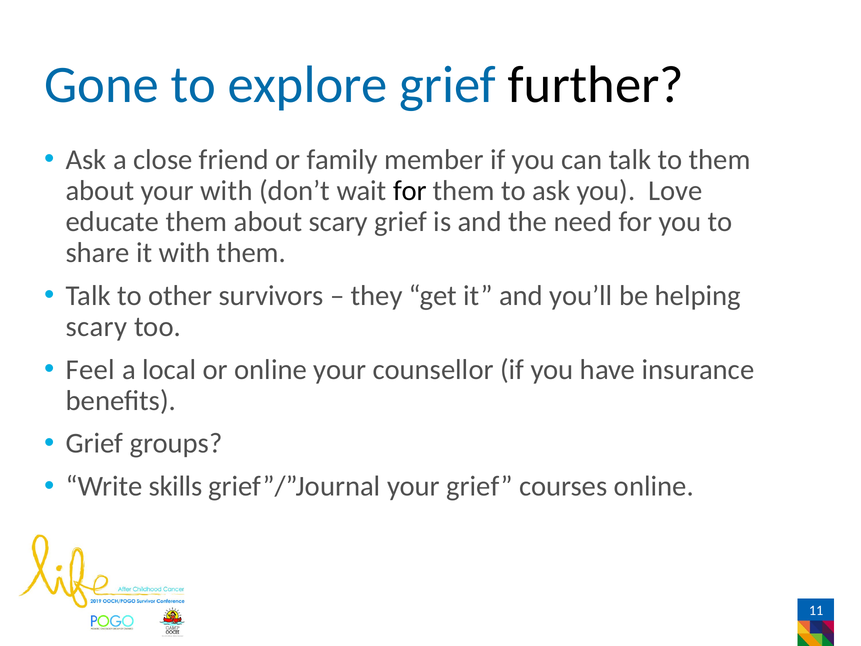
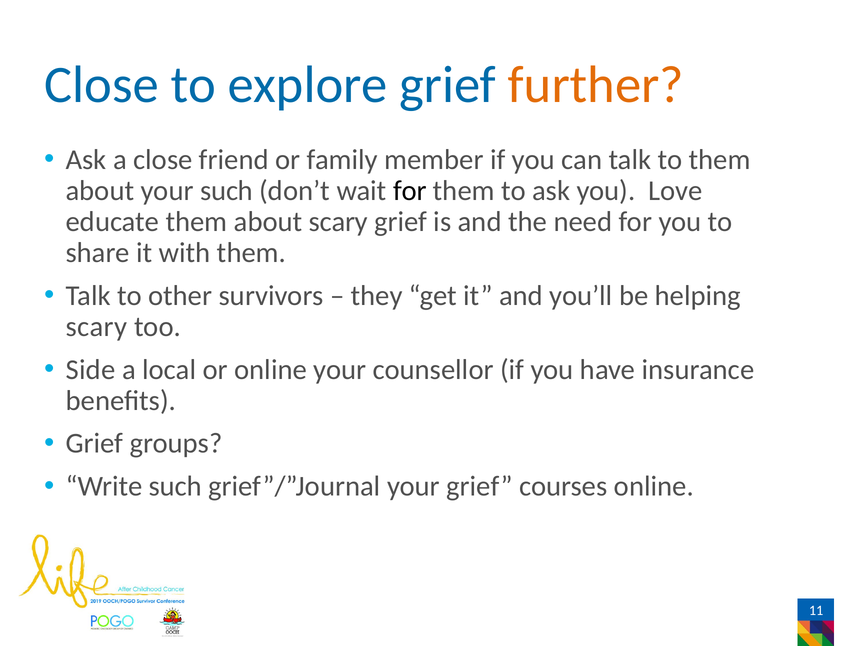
Gone: Gone -> Close (102, 85)
further colour: black -> orange (596, 85)
your with: with -> such (227, 191)
Feel: Feel -> Side (91, 369)
Write skills: skills -> such (175, 486)
